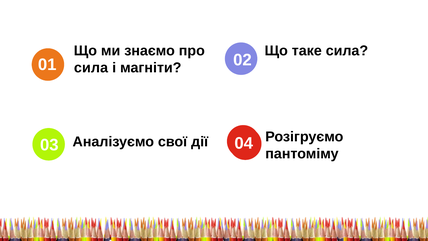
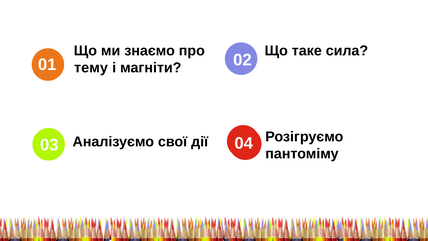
сила: сила -> тему (91, 68)
